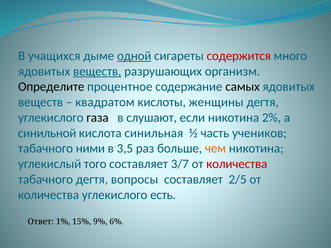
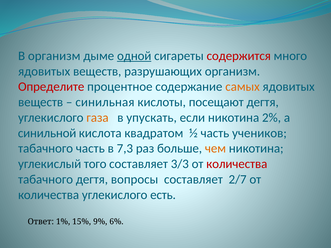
В учащихся: учащихся -> организм (54, 56)
веществ underline: present -> none (97, 71)
Определите colour: black -> red (51, 87)
самых colour: black -> orange (243, 87)
квадратом: квадратом -> синильная (105, 102)
женщины: женщины -> посещают (216, 102)
газа colour: black -> orange (98, 118)
слушают: слушают -> упускать (152, 118)
синильная: синильная -> квадратом (154, 133)
табачного ними: ними -> часть (90, 149)
3,5: 3,5 -> 7,3 (125, 149)
3/7: 3/7 -> 3/3 (180, 164)
2/5: 2/5 -> 2/7 (238, 180)
